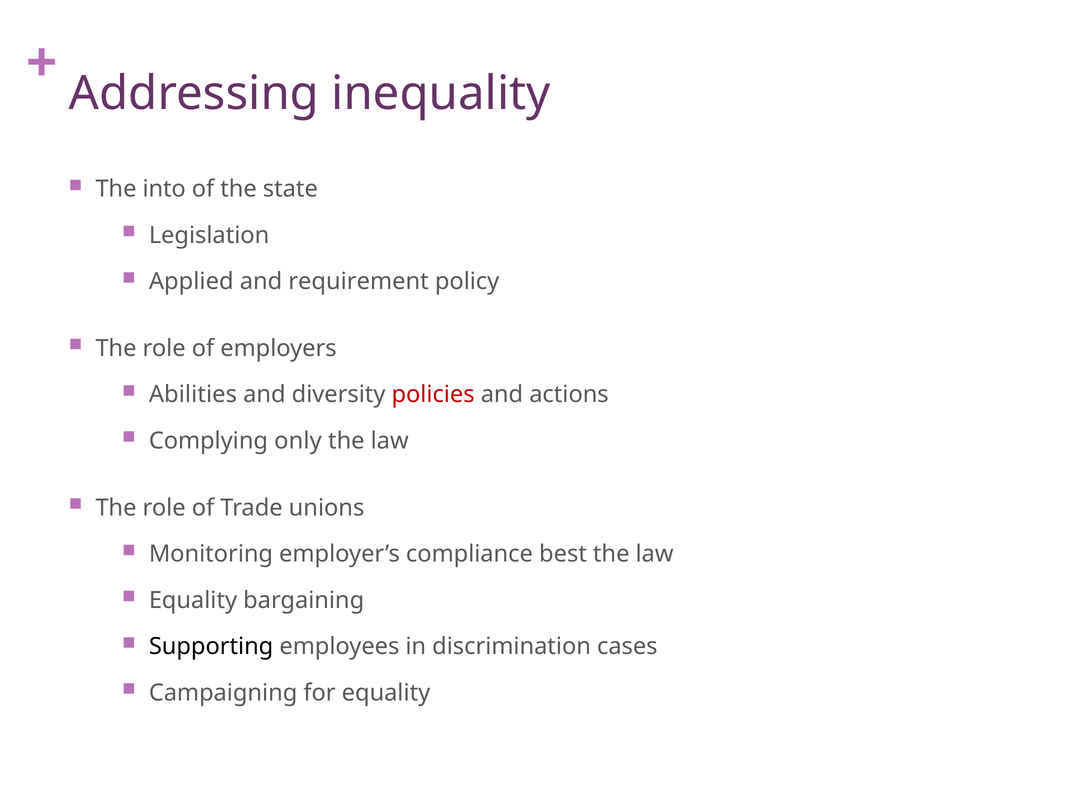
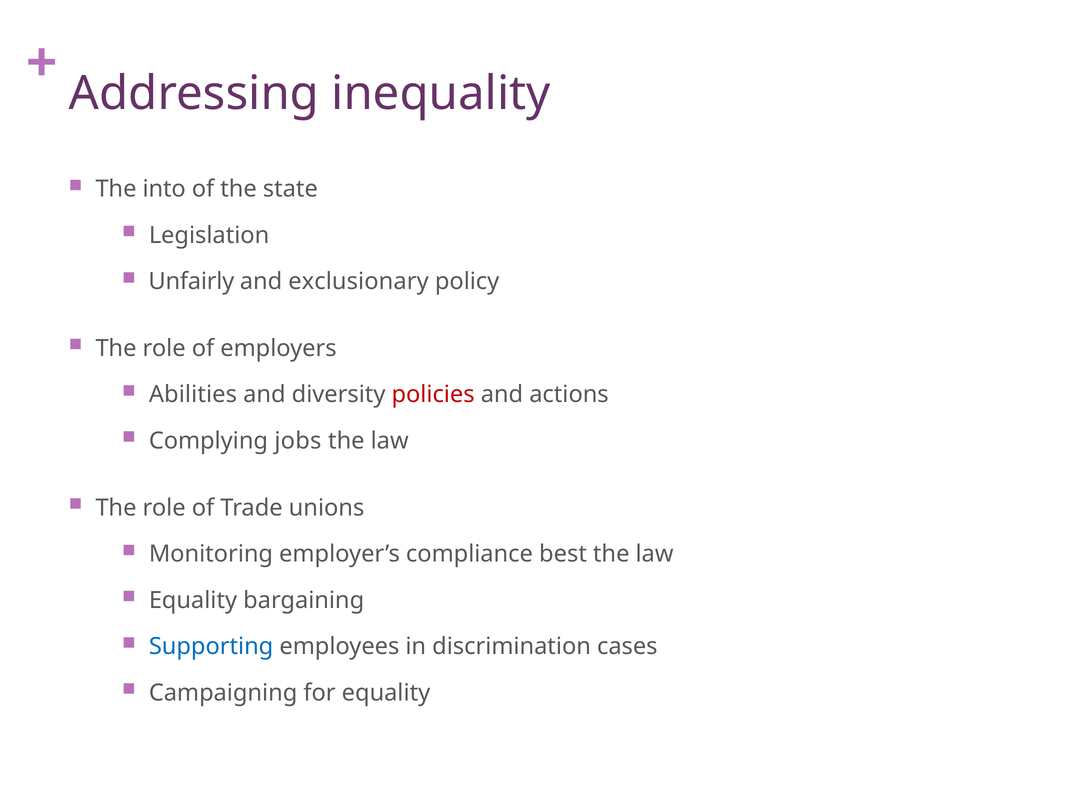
Applied: Applied -> Unfairly (191, 282)
requirement: requirement -> exclusionary (359, 282)
only: only -> jobs (298, 441)
Supporting colour: black -> blue (211, 647)
